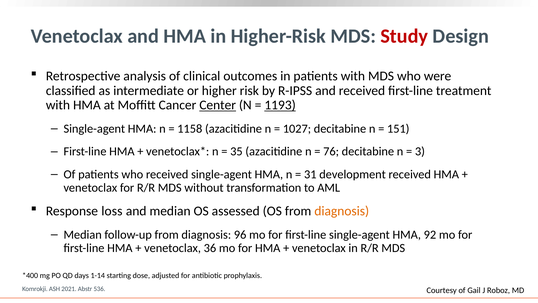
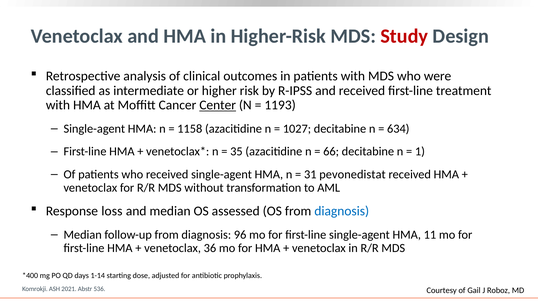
1193 underline: present -> none (280, 105)
151: 151 -> 634 (398, 128)
76: 76 -> 66 (331, 151)
3: 3 -> 1 (420, 151)
development: development -> pevonedistat (352, 174)
diagnosis colour: orange -> blue (342, 211)
92: 92 -> 11 (430, 234)
